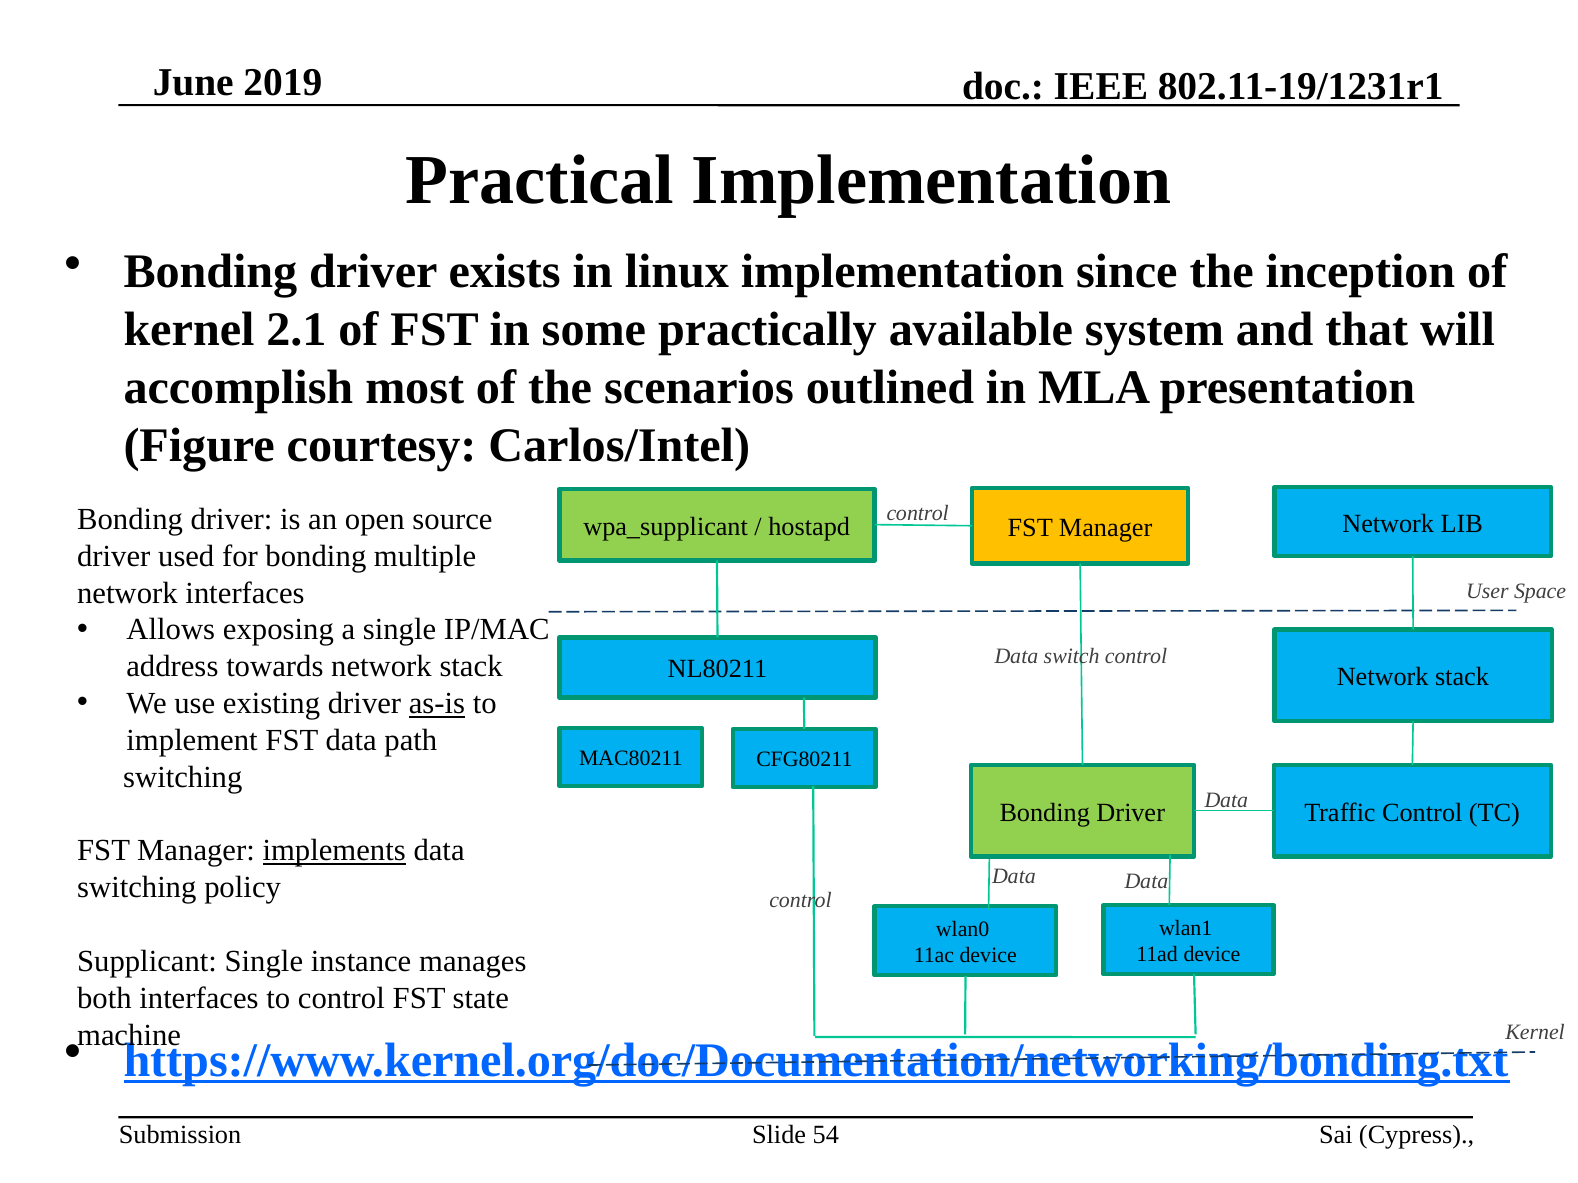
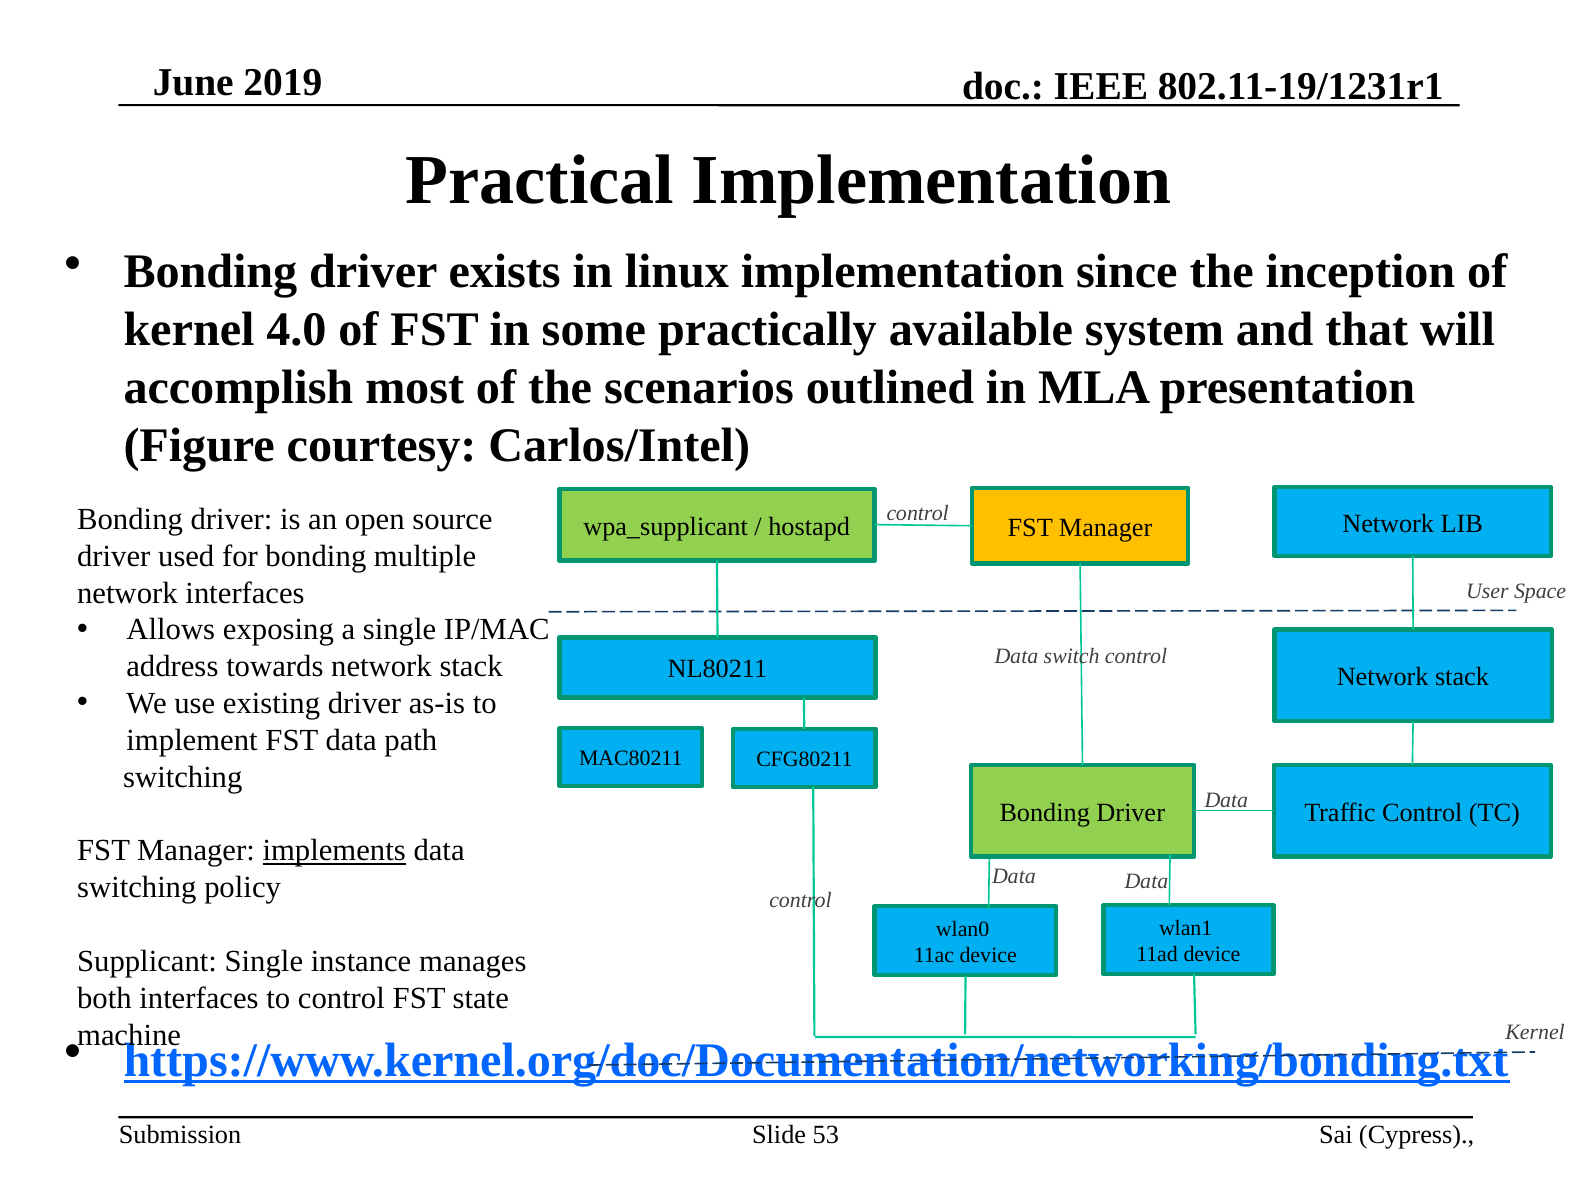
2.1: 2.1 -> 4.0 (296, 330)
as-is underline: present -> none (437, 704)
54: 54 -> 53 (826, 1135)
